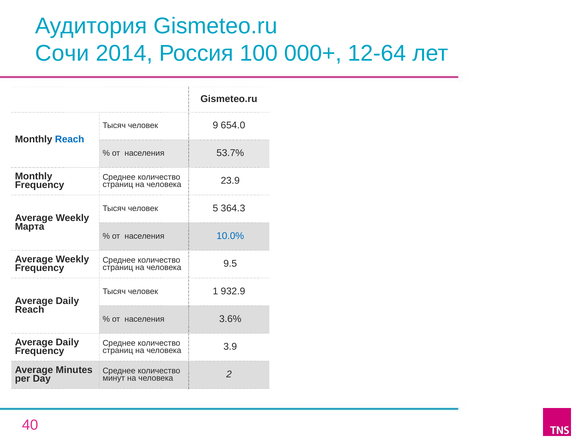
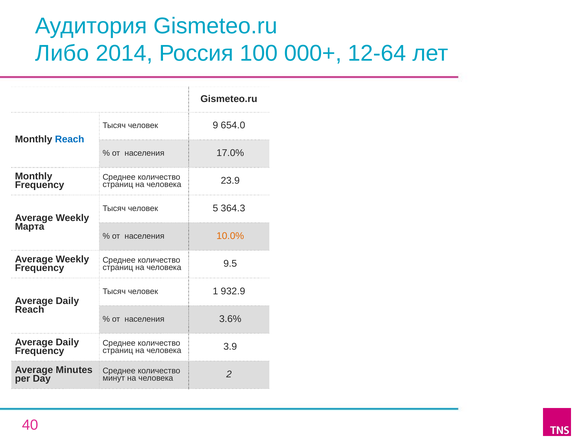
Сочи: Сочи -> Либо (62, 53)
53.7%: 53.7% -> 17.0% (230, 153)
10.0% colour: blue -> orange (230, 236)
